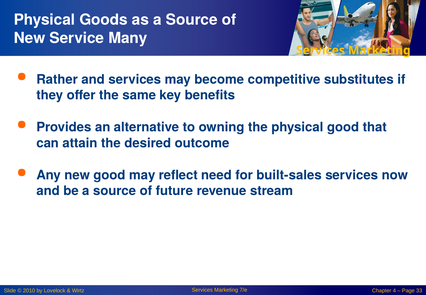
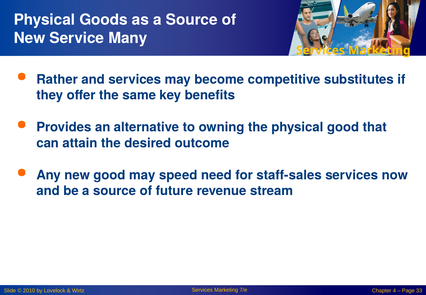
reflect: reflect -> speed (178, 175)
built-sales: built-sales -> staff-sales (289, 175)
